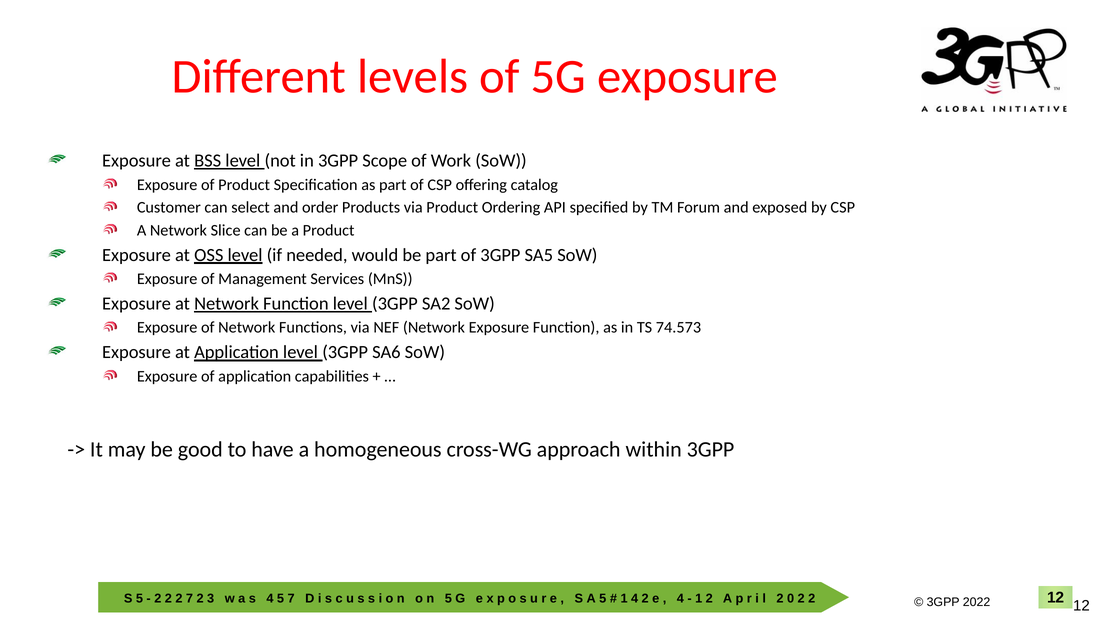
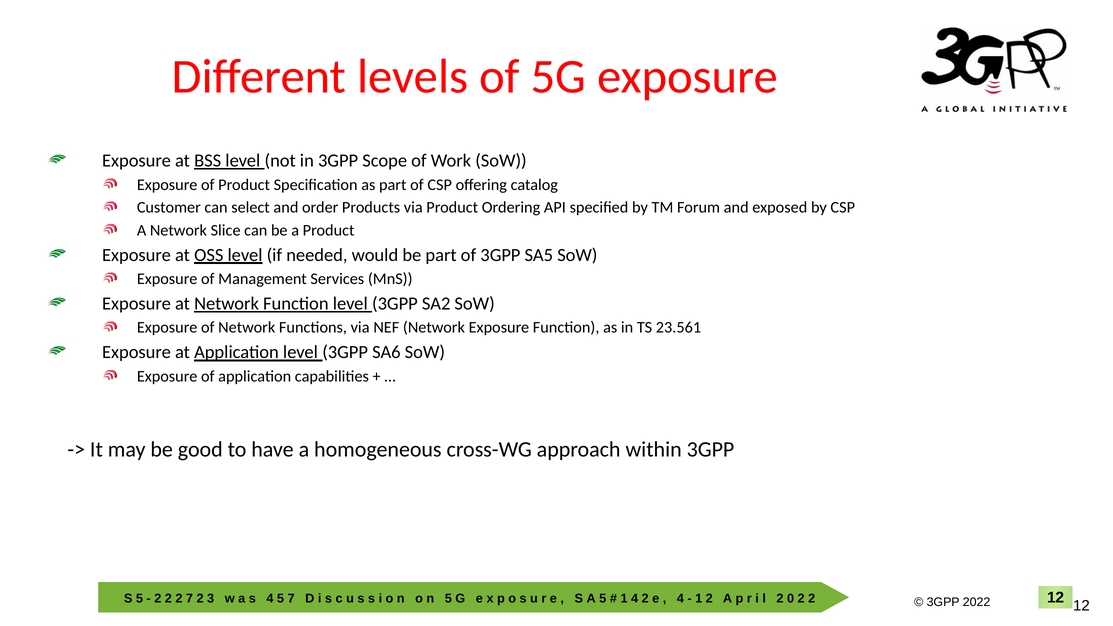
74.573: 74.573 -> 23.561 (678, 328)
